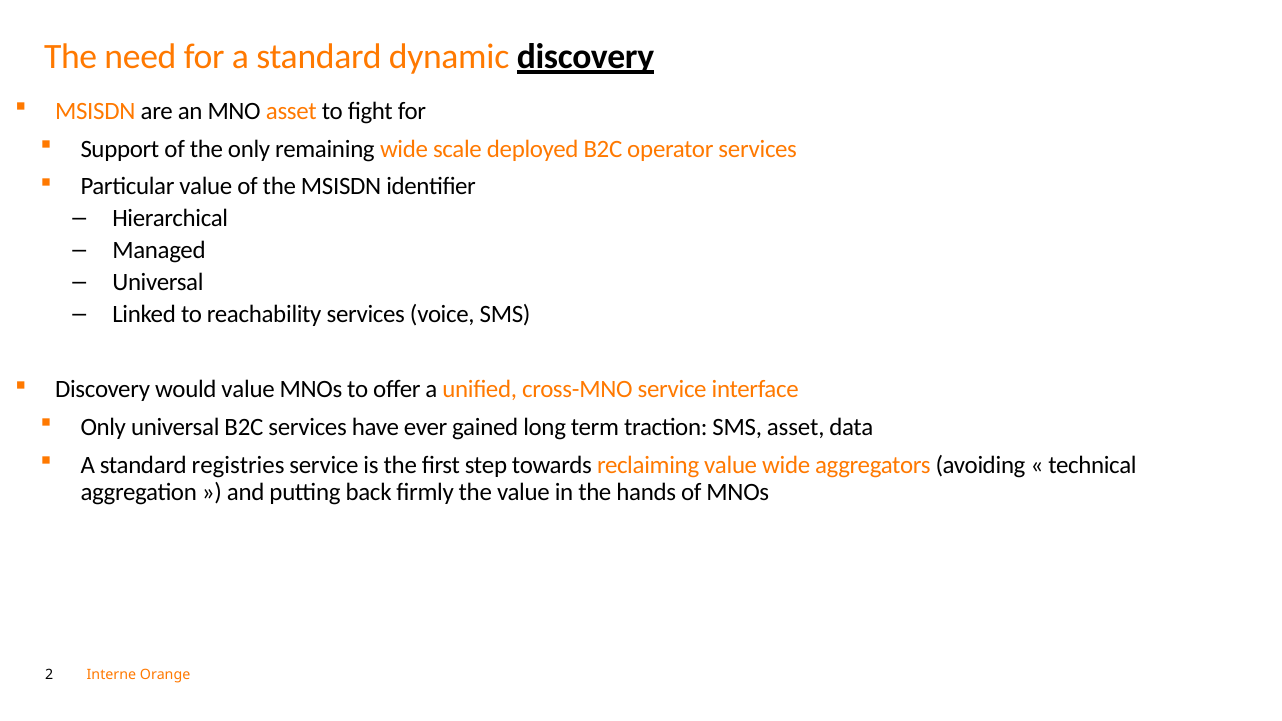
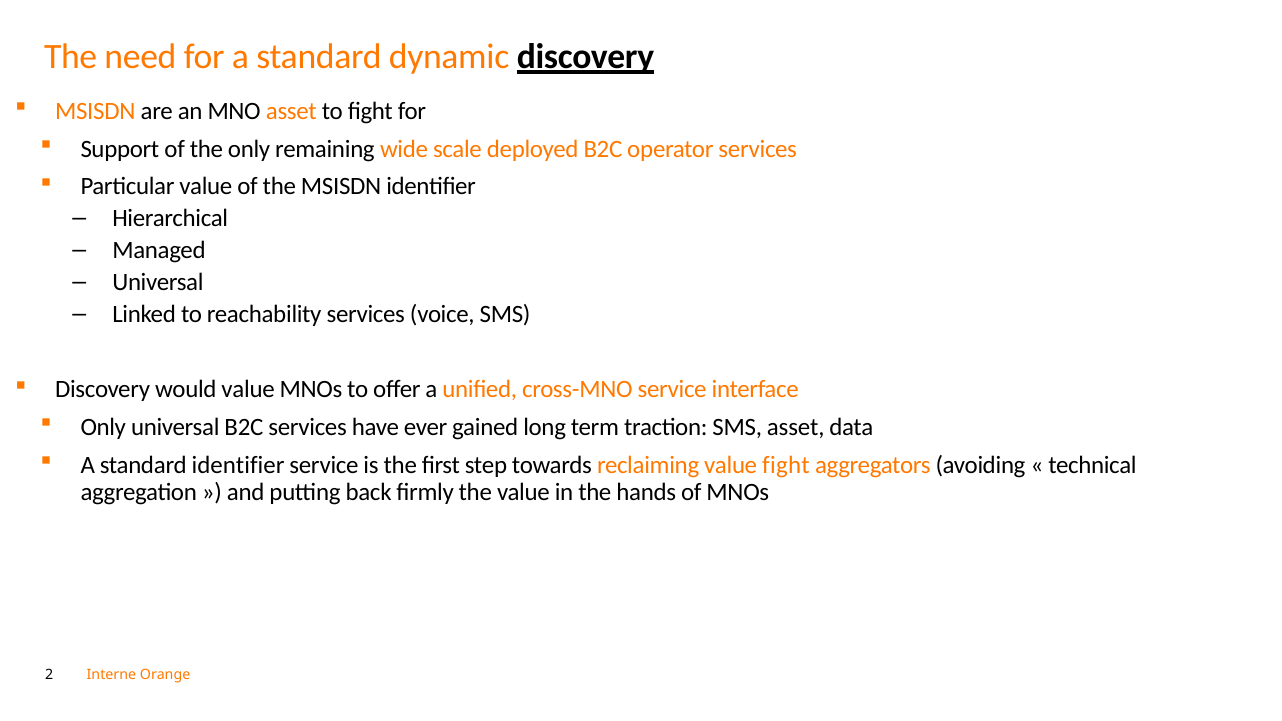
standard registries: registries -> identifier (238, 465)
value wide: wide -> fight (786, 465)
